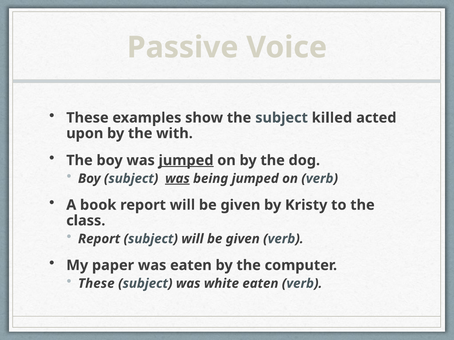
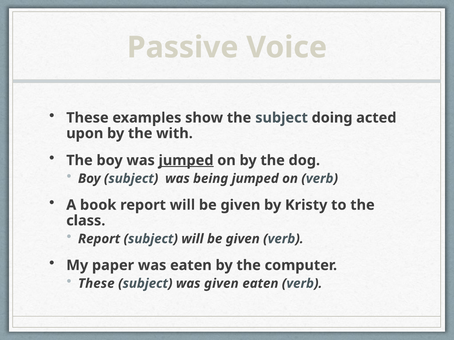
killed: killed -> doing (332, 118)
was underline: present -> none (177, 179)
was white: white -> given (221, 284)
